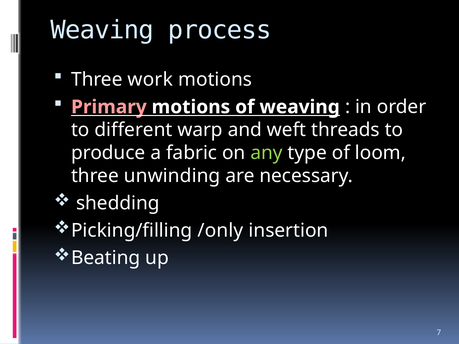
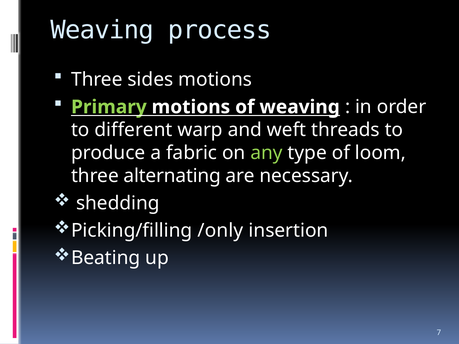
work: work -> sides (150, 80)
Primary colour: pink -> light green (109, 107)
unwinding: unwinding -> alternating (172, 176)
